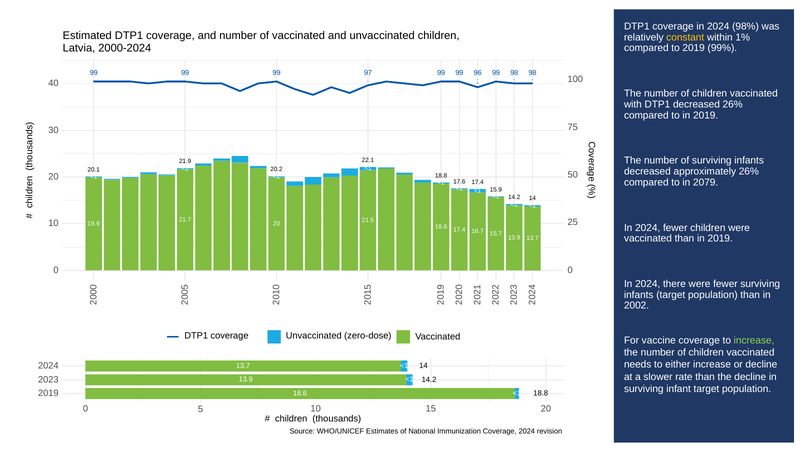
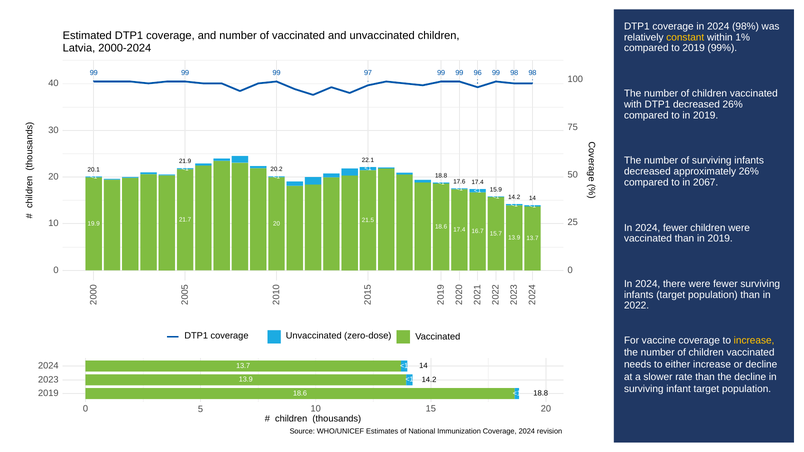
2079: 2079 -> 2067 (706, 182)
2002: 2002 -> 2022 (637, 306)
increase colour: light green -> yellow (754, 341)
